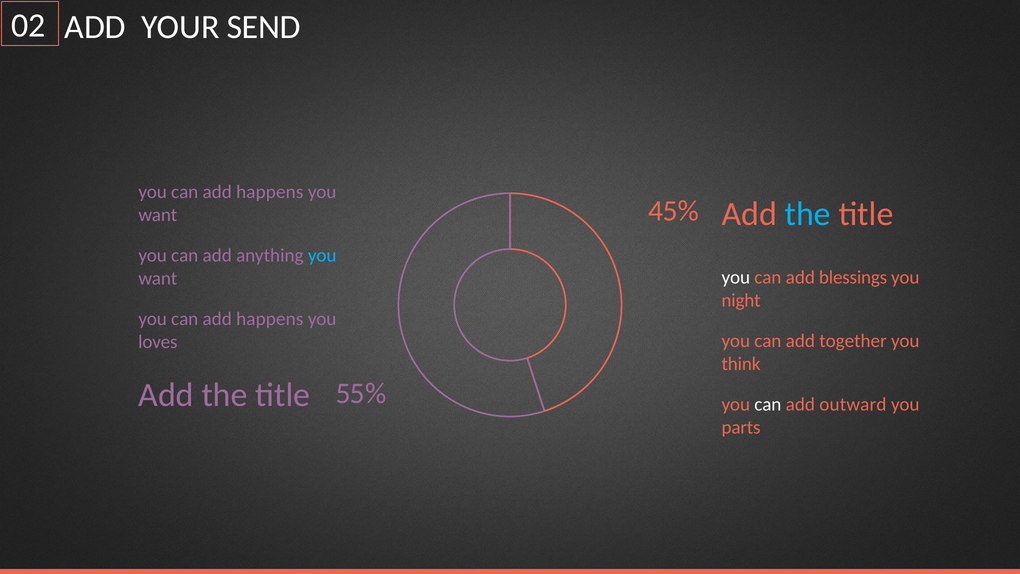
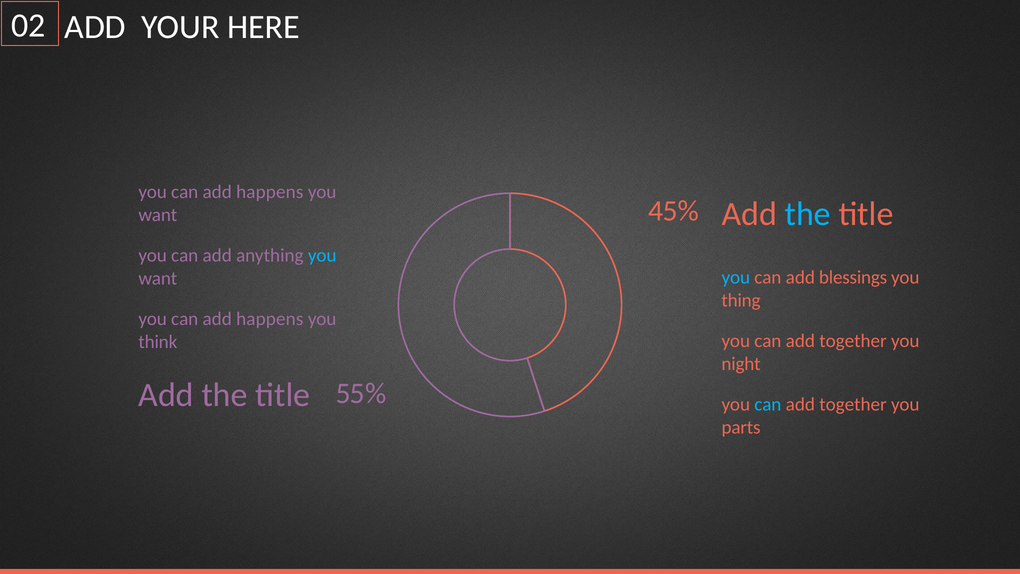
SEND: SEND -> HERE (264, 27)
you colour: white -> light blue (736, 277)
night: night -> thing (741, 300)
loves: loves -> think (158, 342)
think: think -> night (741, 364)
can colour: white -> light blue (768, 404)
outward: outward -> together (853, 404)
